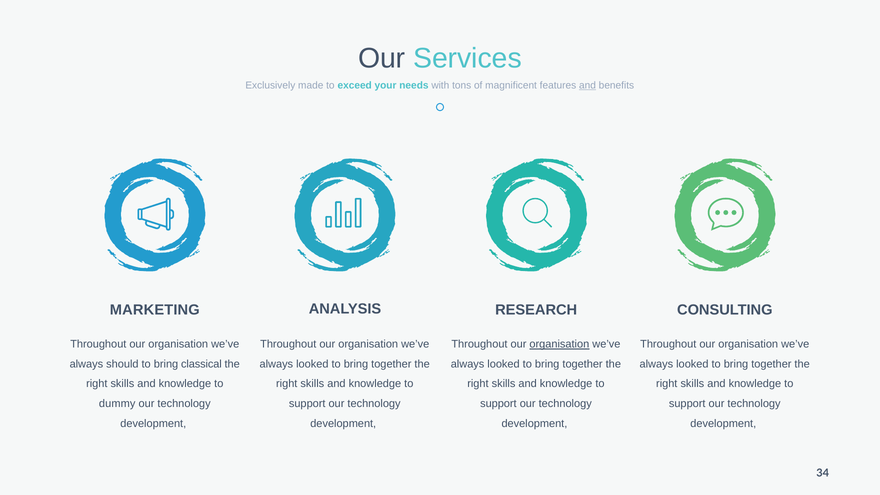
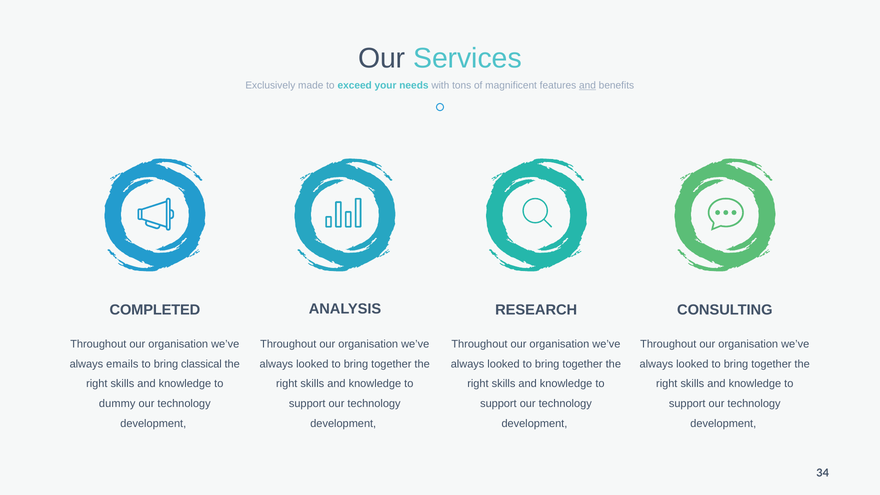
MARKETING: MARKETING -> COMPLETED (155, 310)
organisation underline: present -> none (559, 344)
should: should -> emails (122, 364)
